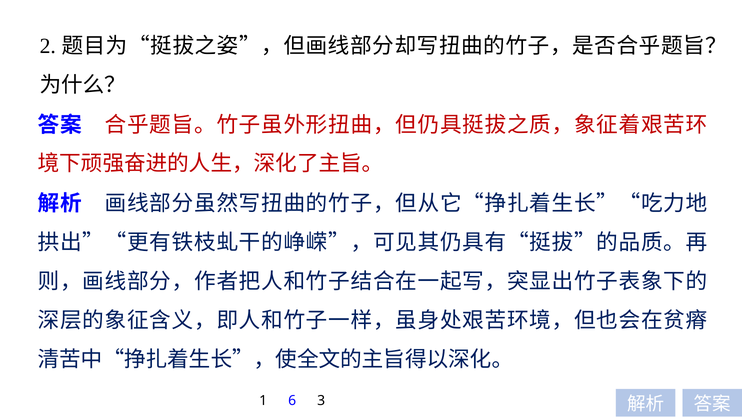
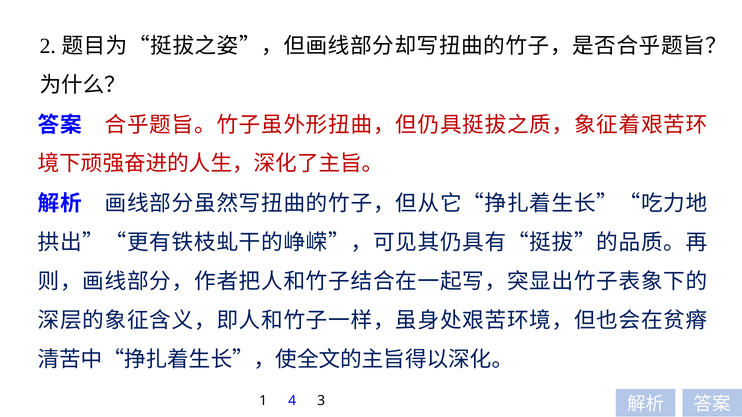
6: 6 -> 4 (292, 401)
